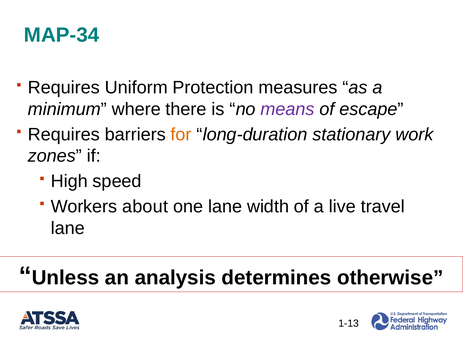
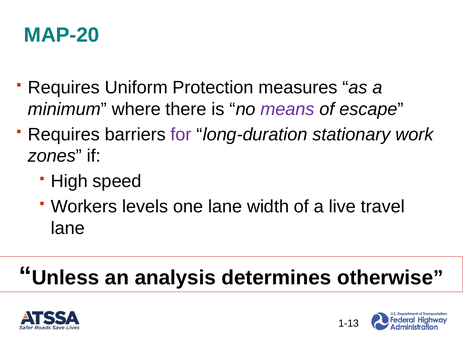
MAP-34: MAP-34 -> MAP-20 (62, 35)
for colour: orange -> purple (181, 135)
about: about -> levels (145, 207)
